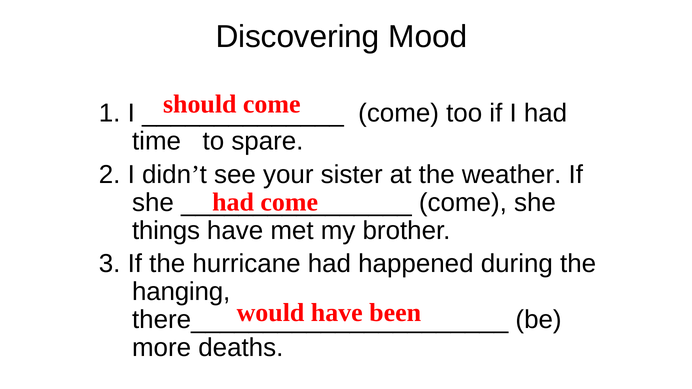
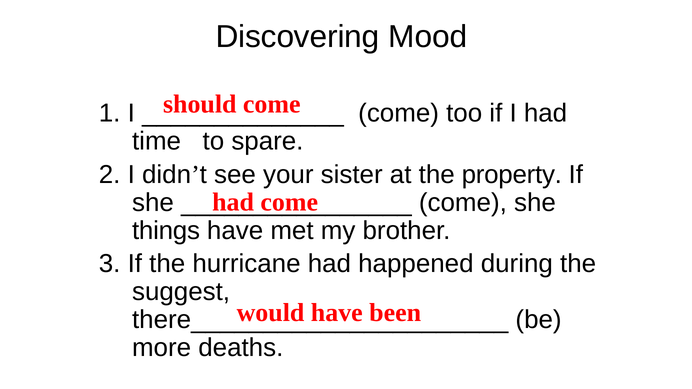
weather: weather -> property (512, 175)
hanging: hanging -> suggest (181, 292)
